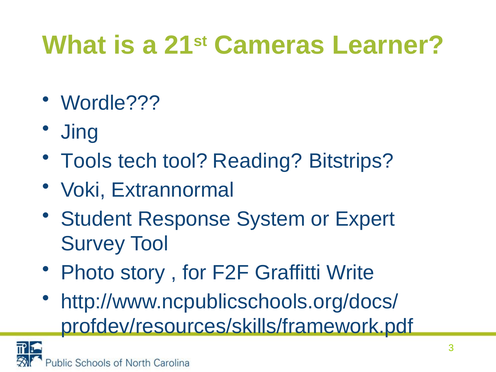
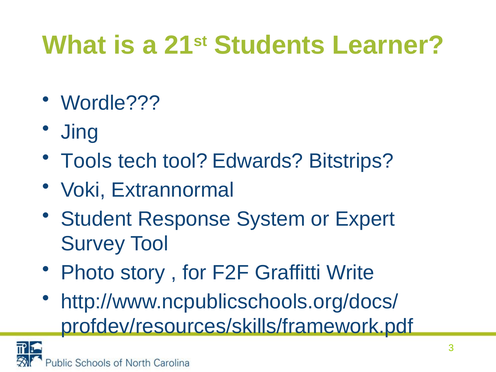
Cameras: Cameras -> Students (270, 45)
Reading: Reading -> Edwards (258, 161)
